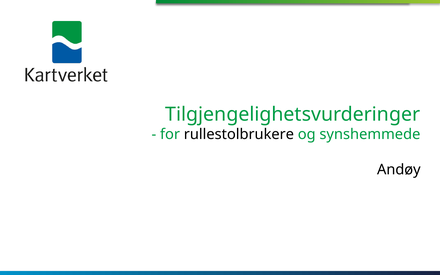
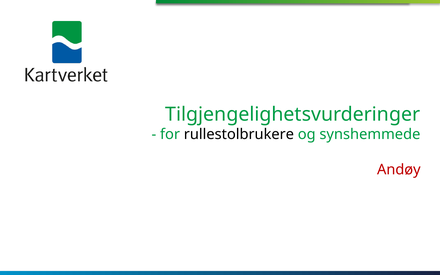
Andøy colour: black -> red (399, 170)
